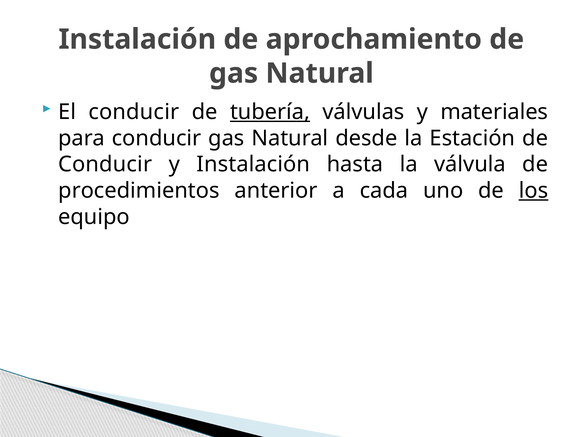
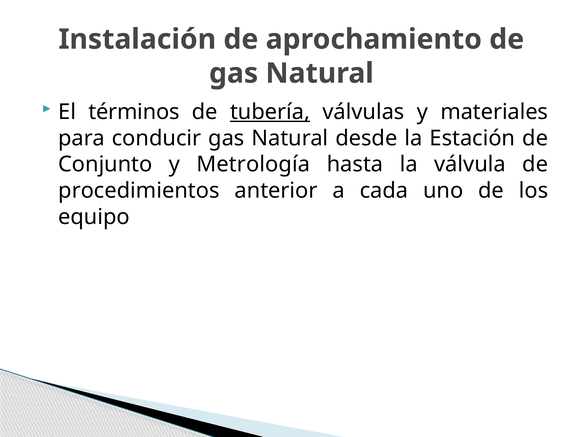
El conducir: conducir -> términos (134, 112)
Conducir: Conducir -> Conjunto (105, 164)
y Instalación: Instalación -> Metrología (253, 164)
los underline: present -> none (534, 191)
